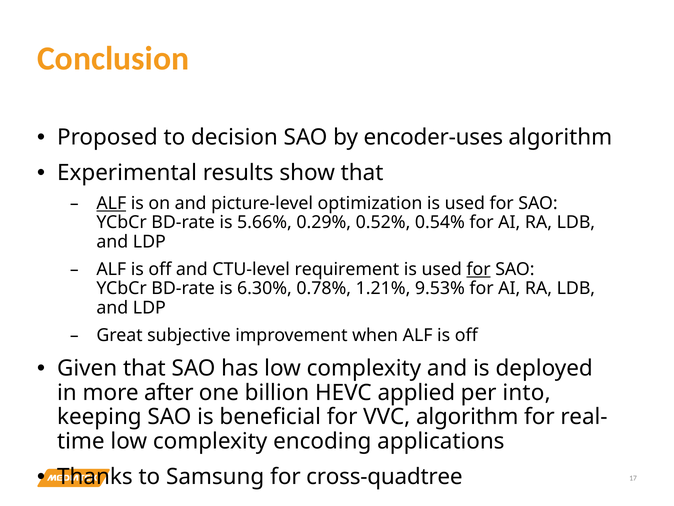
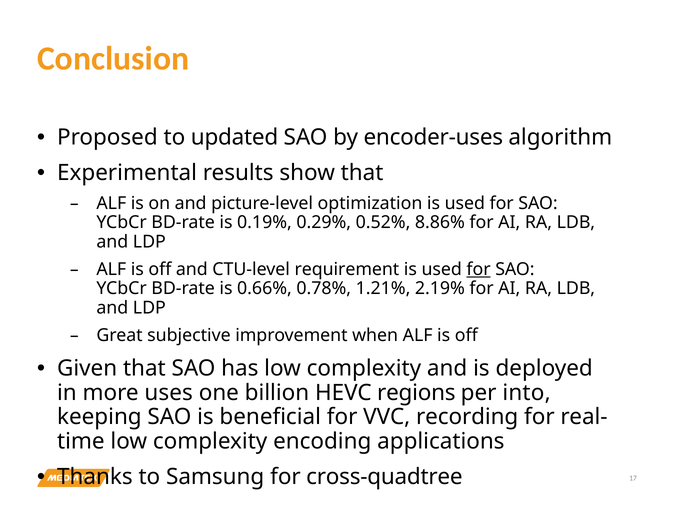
decision: decision -> updated (235, 137)
ALF underline: present -> none (111, 203)
5.66%: 5.66% -> 0.19% (264, 222)
0.54%: 0.54% -> 8.86% (440, 222)
6.30%: 6.30% -> 0.66% (264, 288)
9.53%: 9.53% -> 2.19% (440, 288)
after: after -> uses (169, 392)
applied: applied -> regions (416, 392)
VVC algorithm: algorithm -> recording (467, 417)
